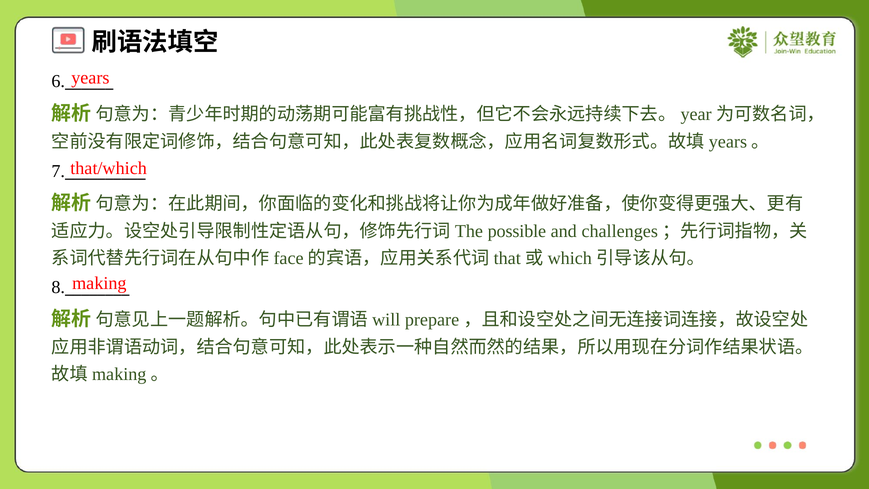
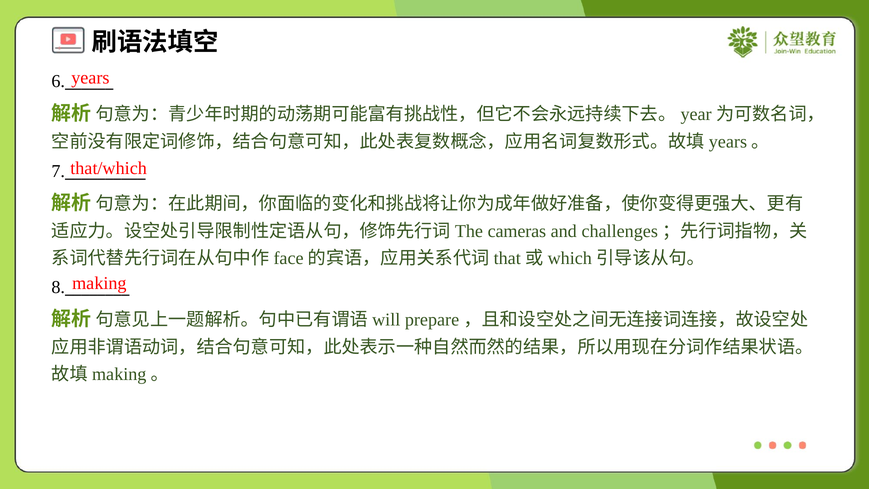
possible: possible -> cameras (517, 231)
